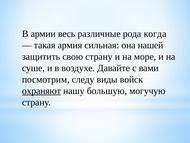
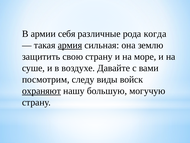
весь: весь -> себя (67, 34)
армия underline: none -> present (70, 45)
нашей: нашей -> землю (151, 45)
